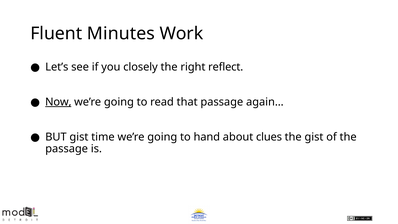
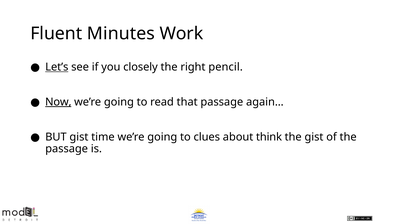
Let’s underline: none -> present (57, 67)
reflect: reflect -> pencil (226, 67)
hand: hand -> clues (207, 137)
clues: clues -> think (269, 137)
